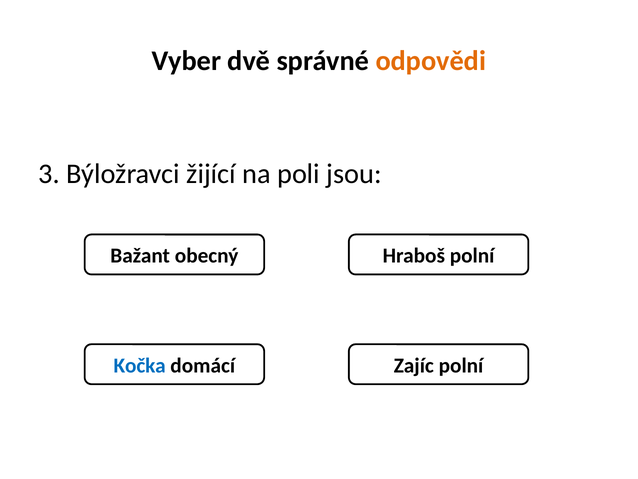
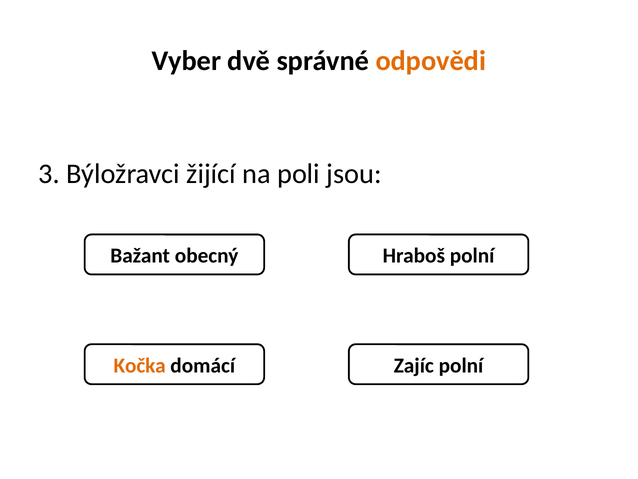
Kočka colour: blue -> orange (140, 365)
